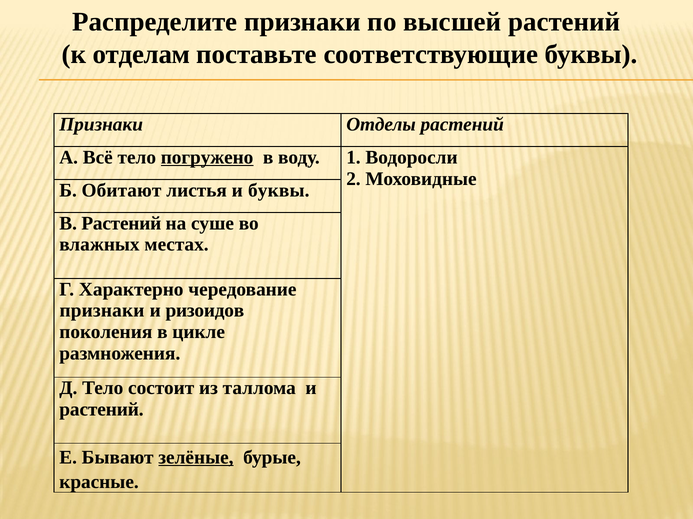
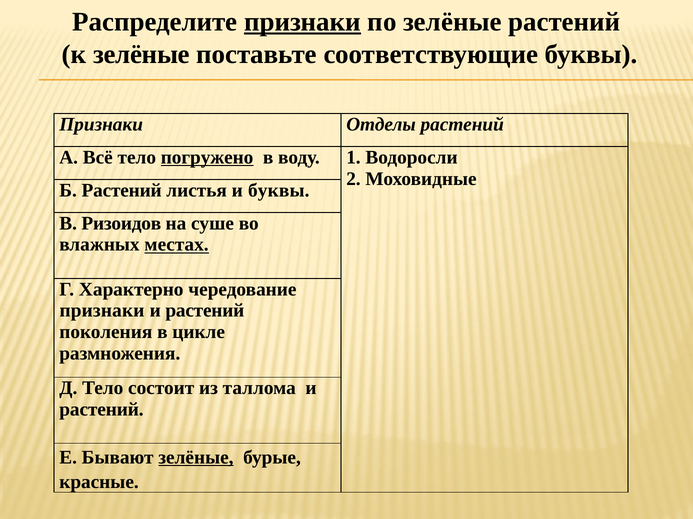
признаки underline: none -> present (302, 22)
по высшей: высшей -> зелёные (452, 22)
к отделам: отделам -> зелёные (141, 54)
Б Обитают: Обитают -> Растений (122, 191)
В Растений: Растений -> Ризоидов (121, 224)
местах underline: none -> present (177, 245)
ризоидов: ризоидов -> растений (205, 311)
